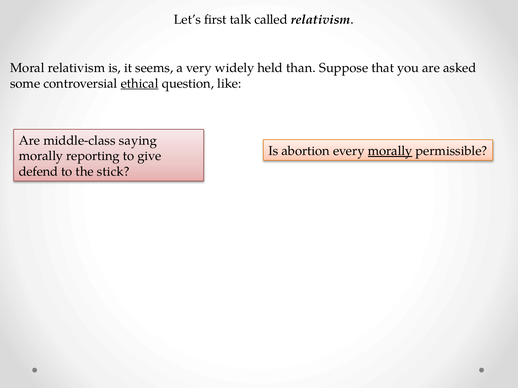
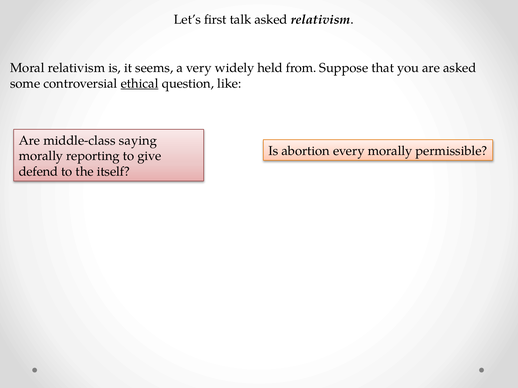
talk called: called -> asked (271, 19)
than: than -> from (301, 68)
morally underline: present -> none (390, 151)
stick: stick -> itself (113, 172)
